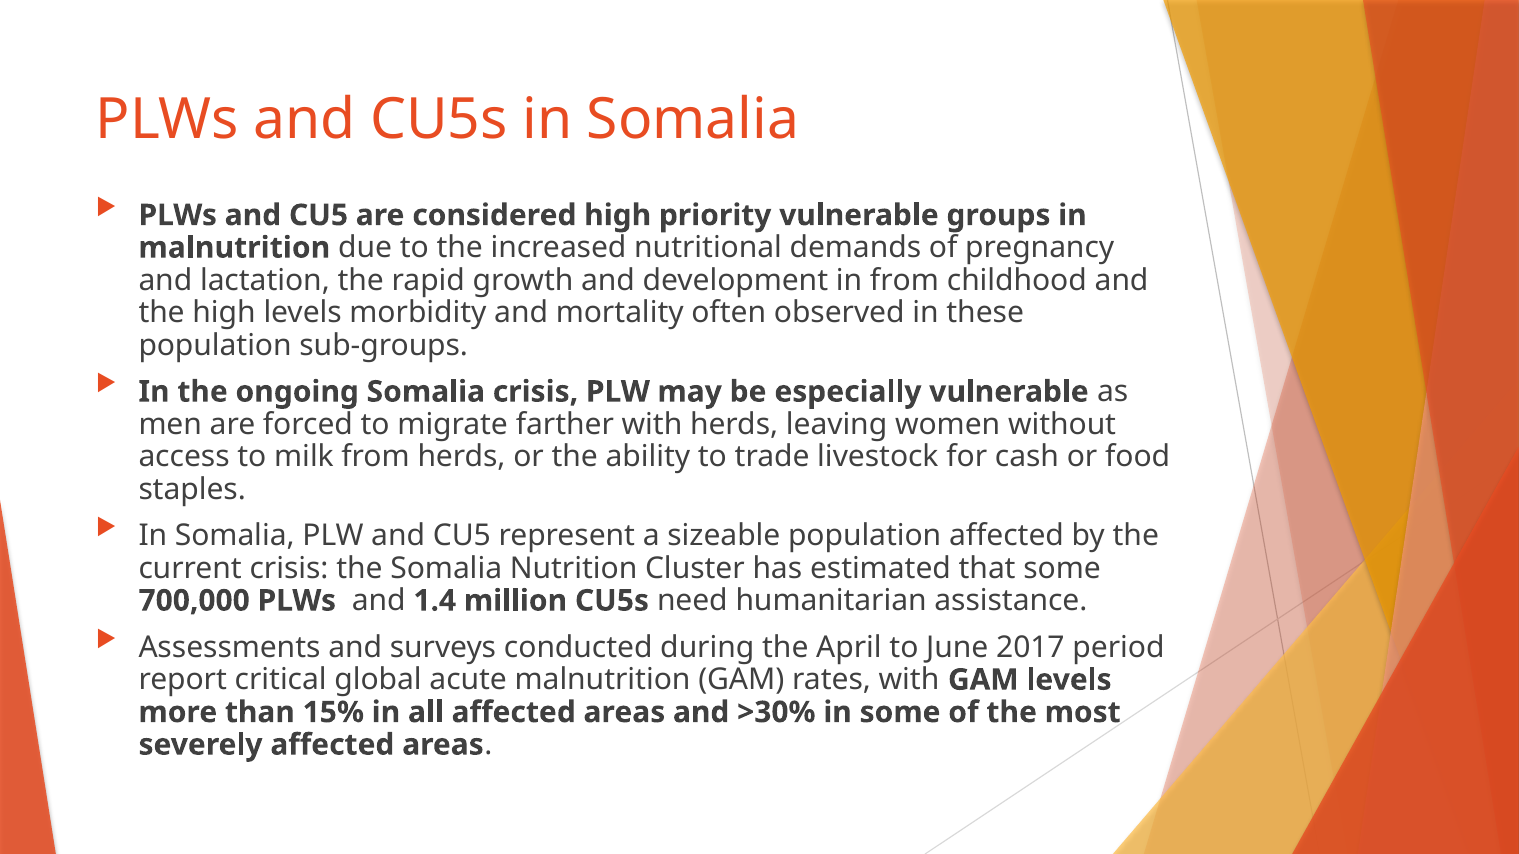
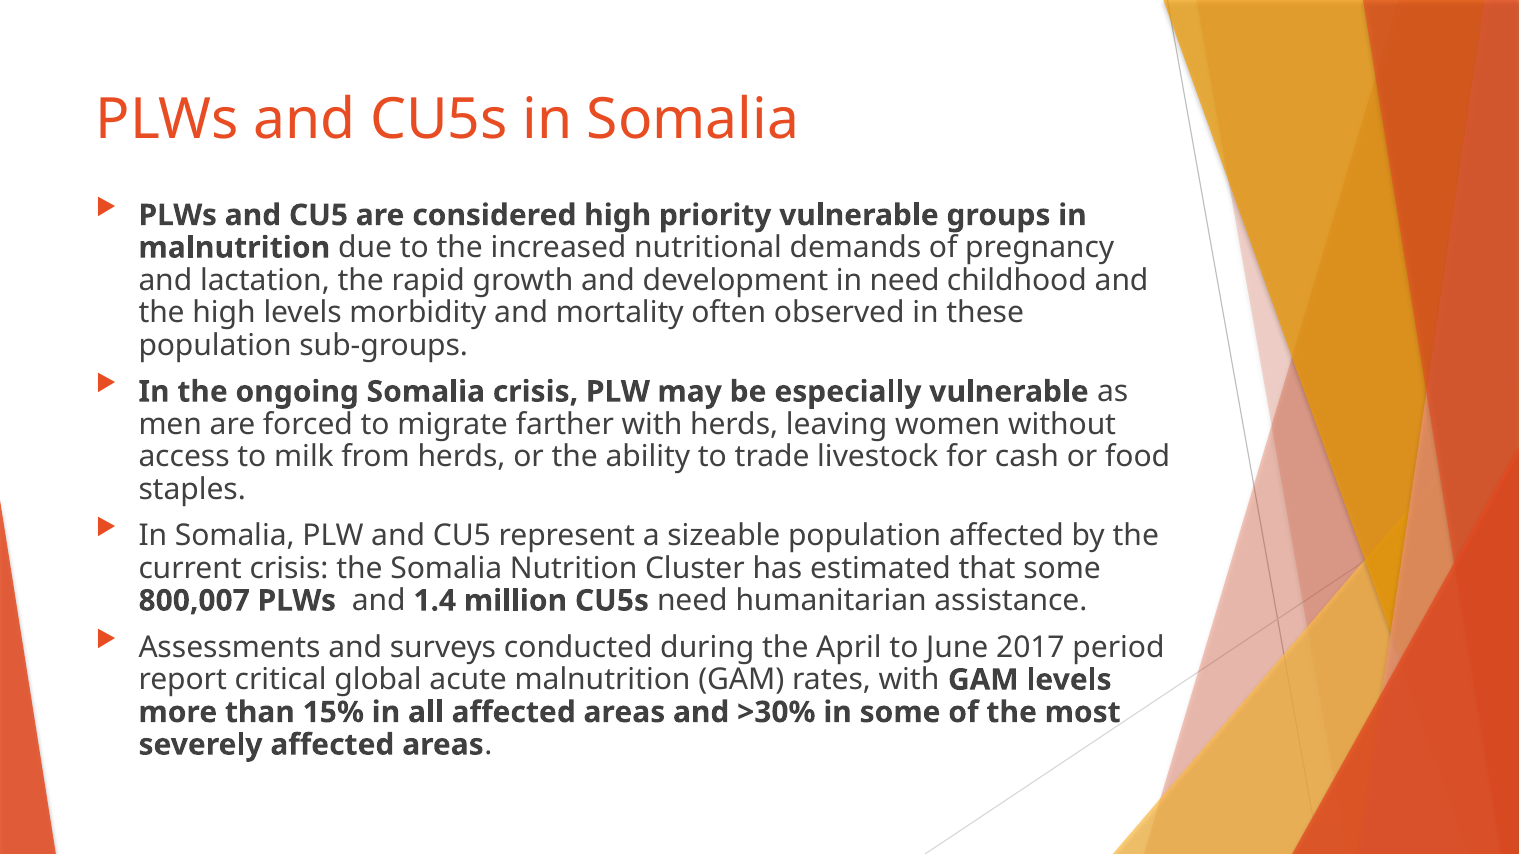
in from: from -> need (905, 280)
700,000: 700,000 -> 800,007 (194, 601)
